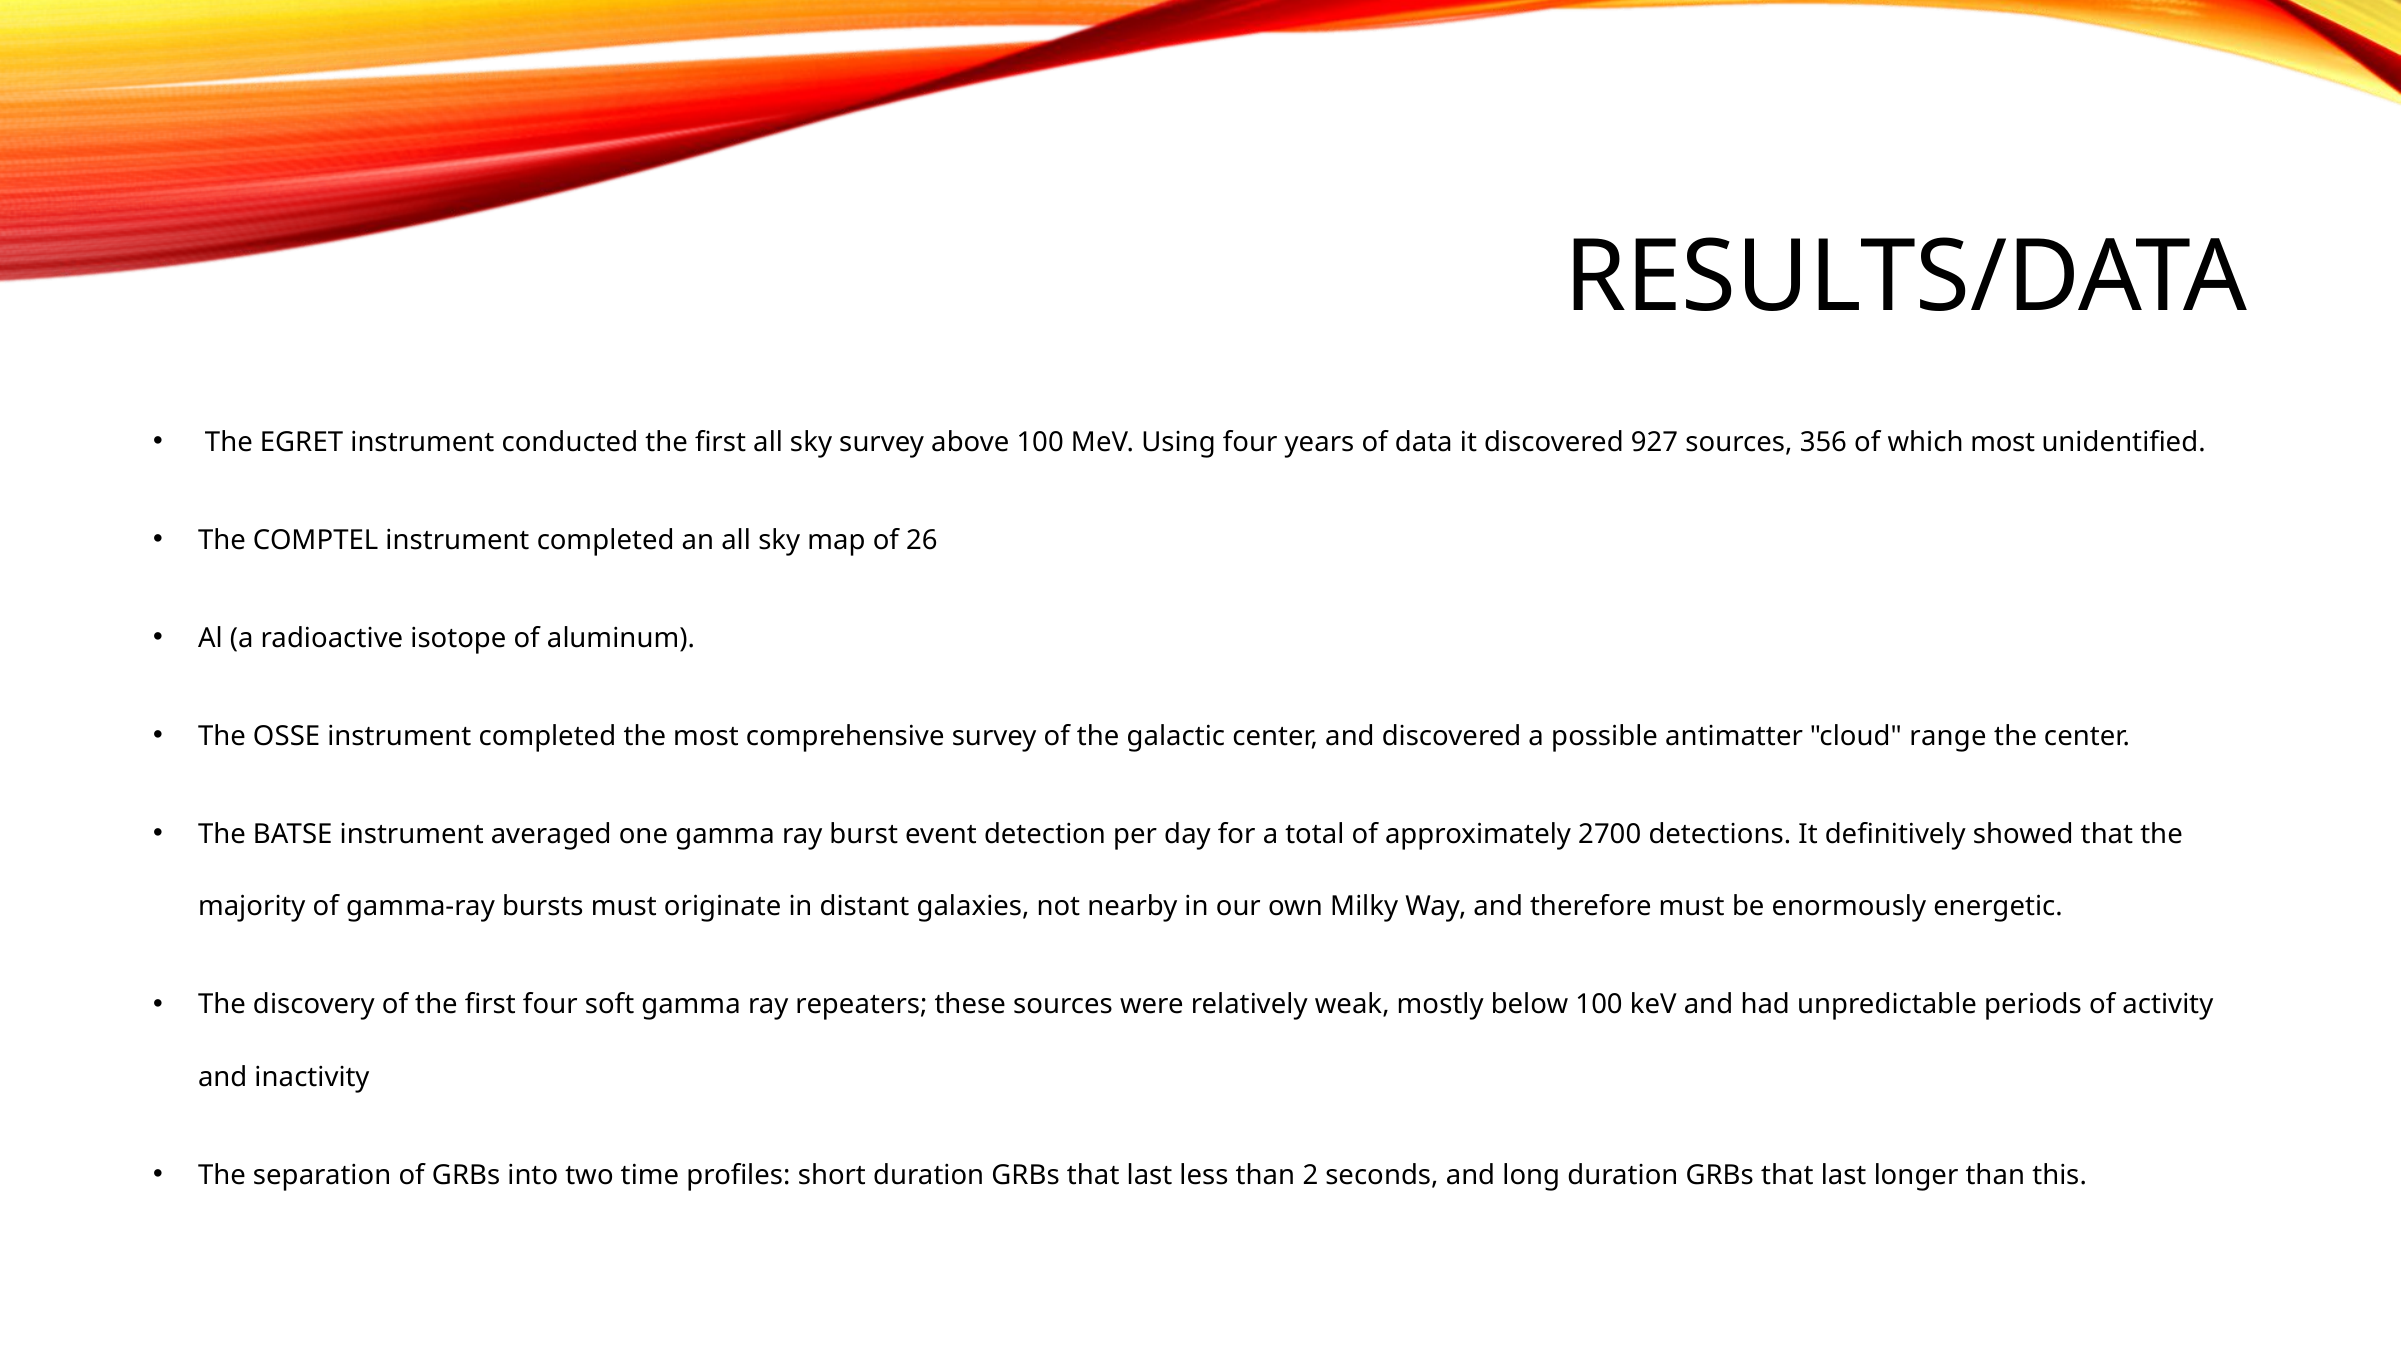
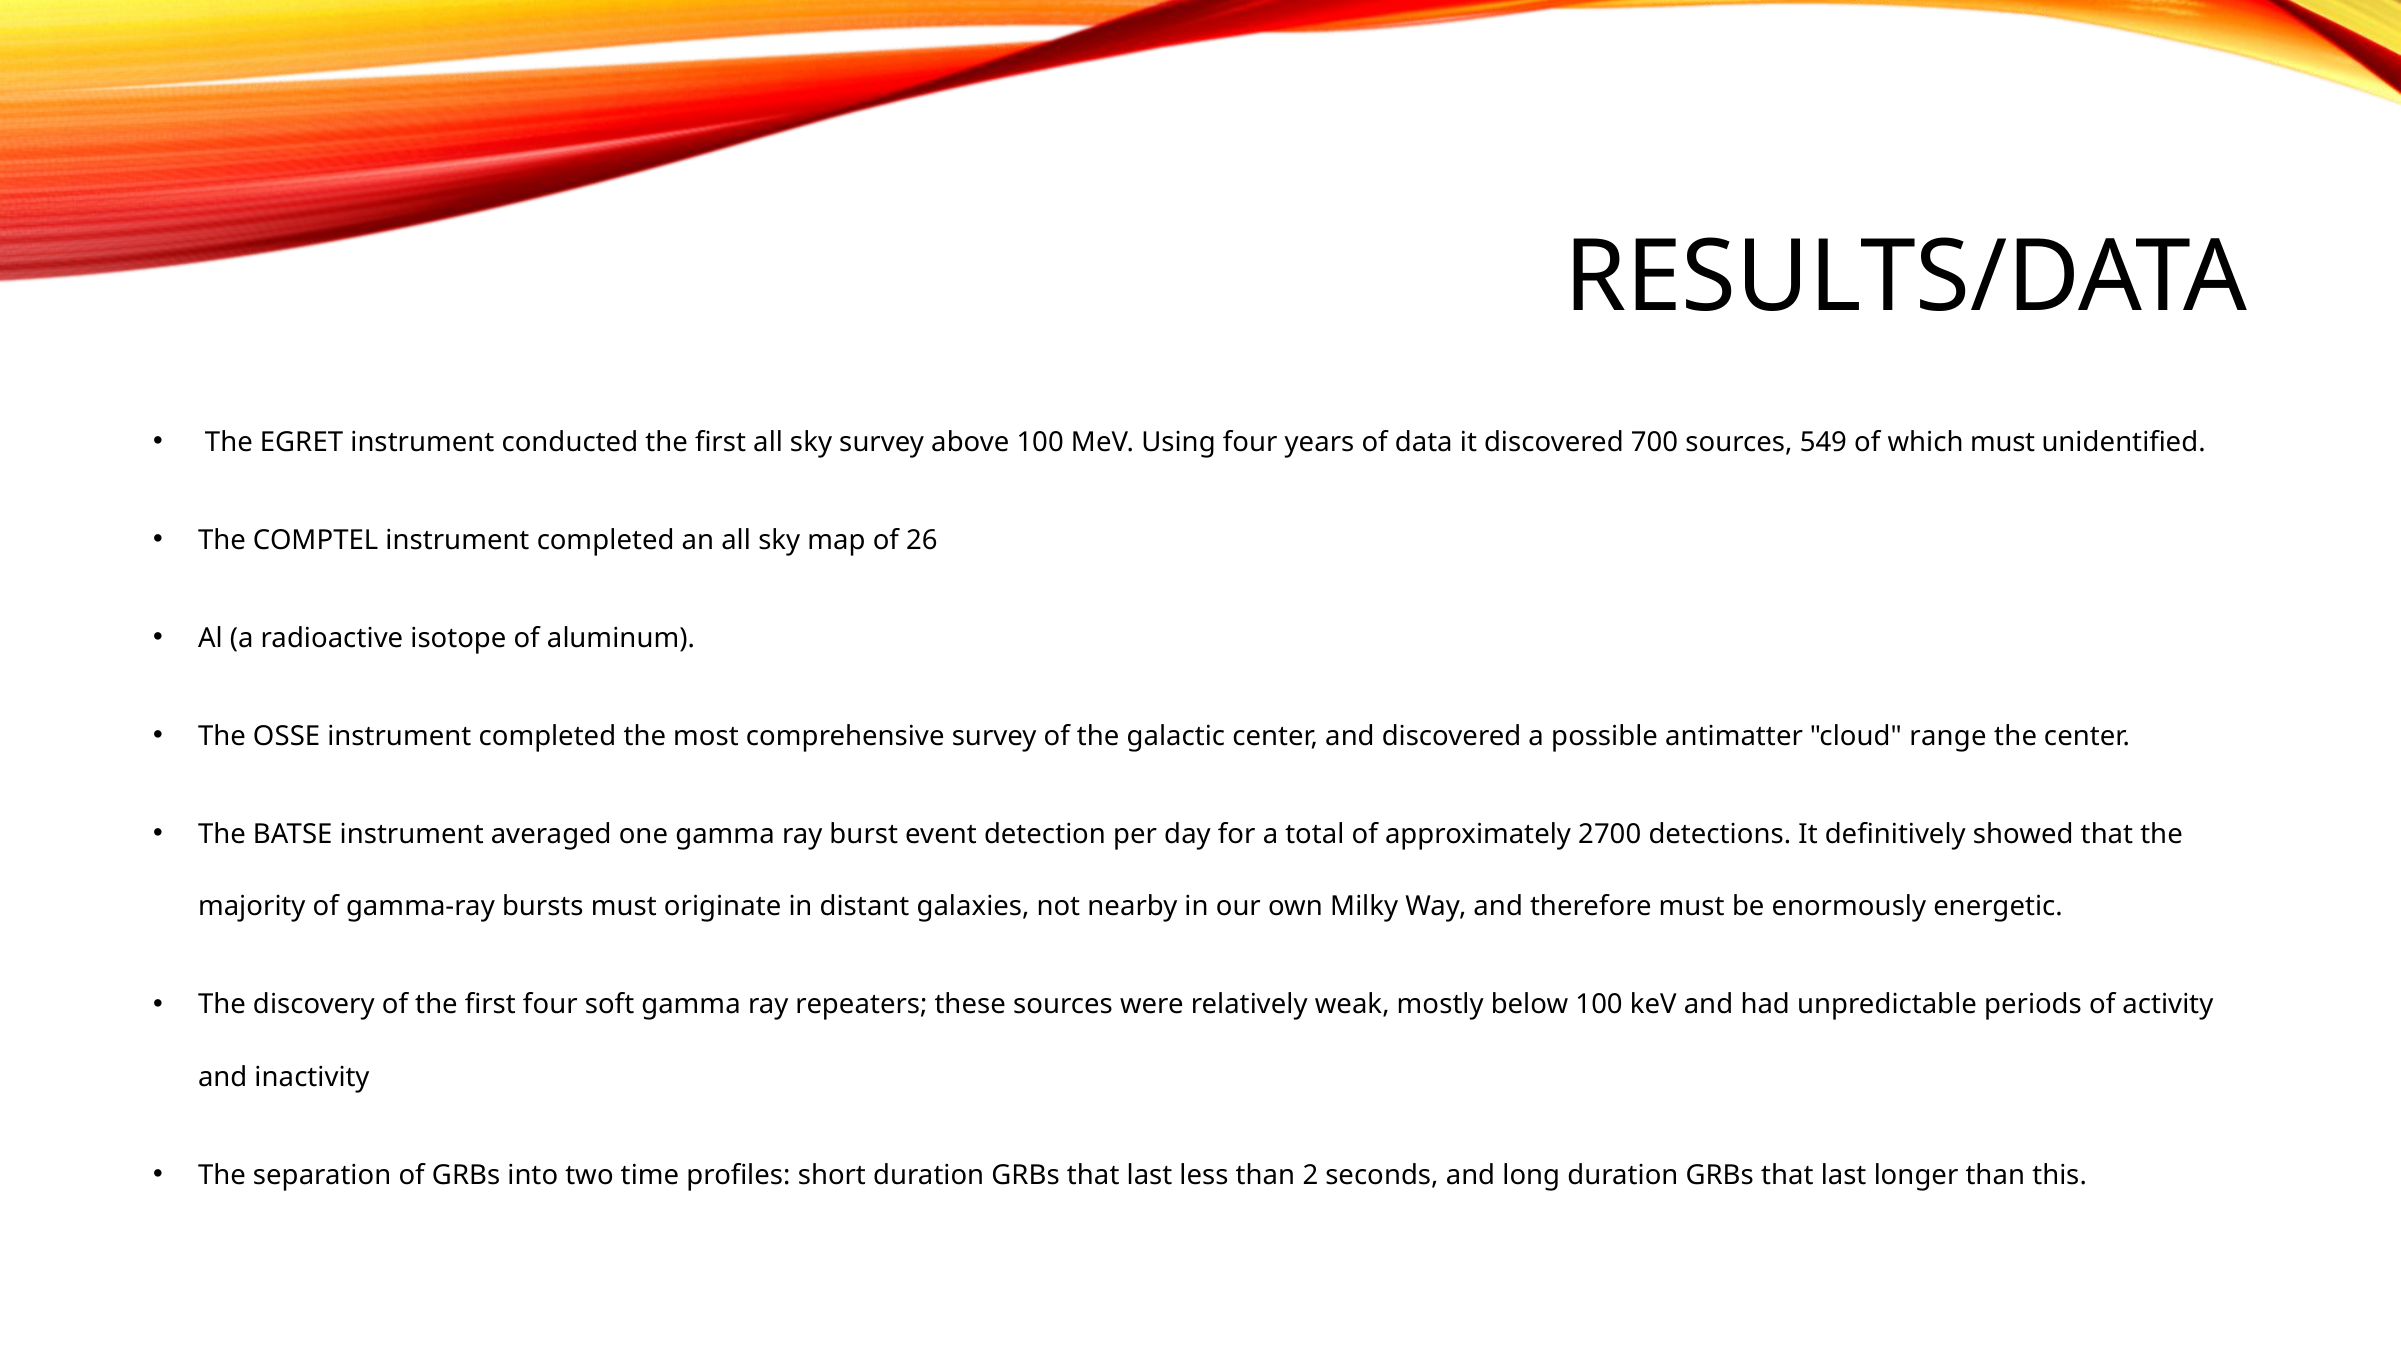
927: 927 -> 700 (1654, 442)
356: 356 -> 549 (1823, 442)
which most: most -> must (2003, 442)
